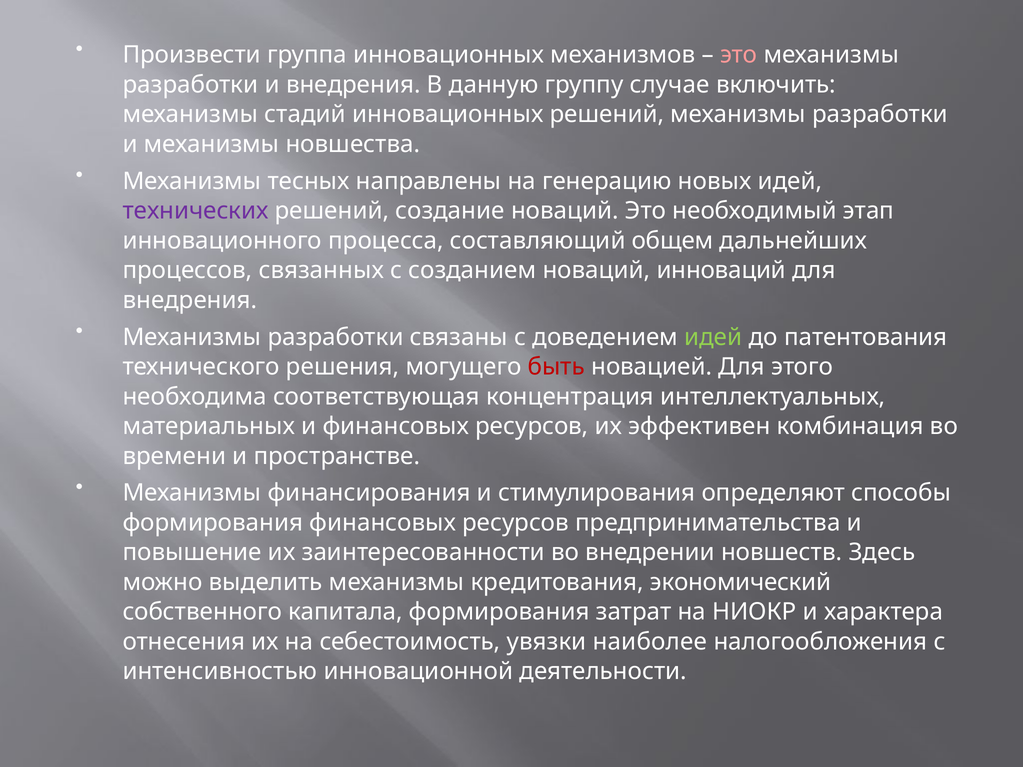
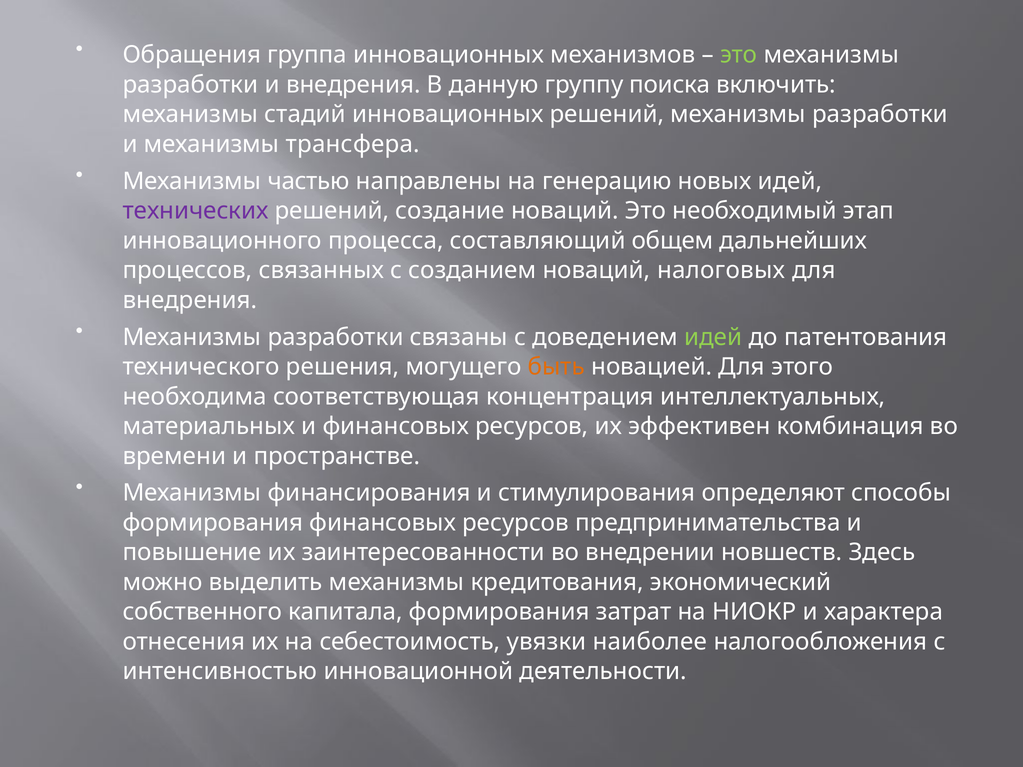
Произвести: Произвести -> Обращения (192, 55)
это colour: pink -> light green (739, 55)
случае: случае -> поиска (670, 85)
новшества: новшества -> трансфера (353, 144)
тесных: тесных -> частью (309, 181)
инноваций: инноваций -> налоговых (721, 270)
быть colour: red -> orange (556, 367)
